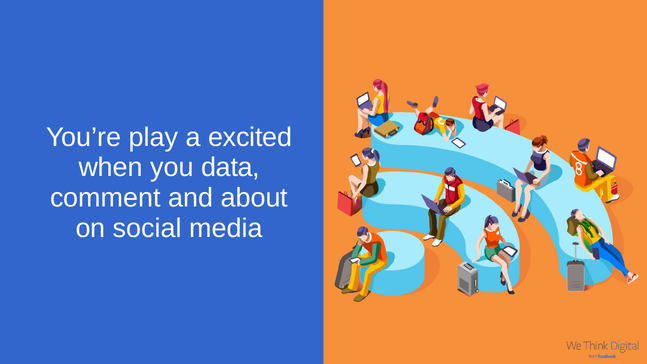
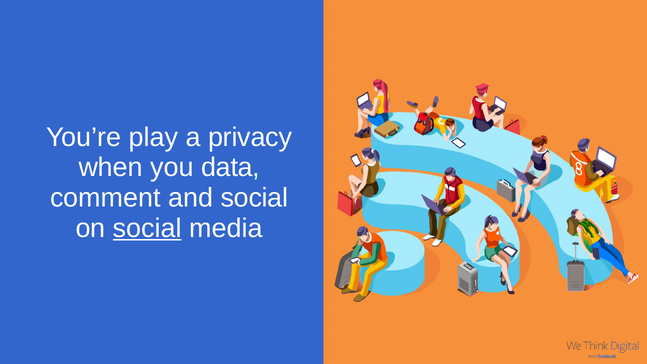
excited: excited -> privacy (250, 137)
and about: about -> social (254, 198)
social underline: none -> present (147, 228)
